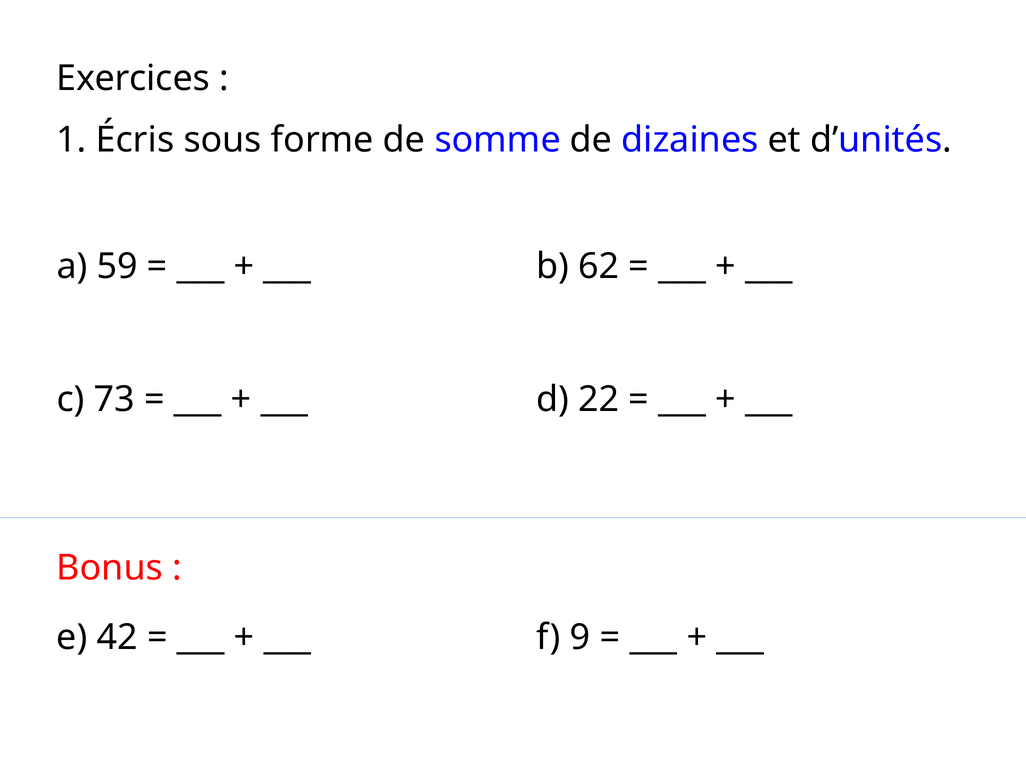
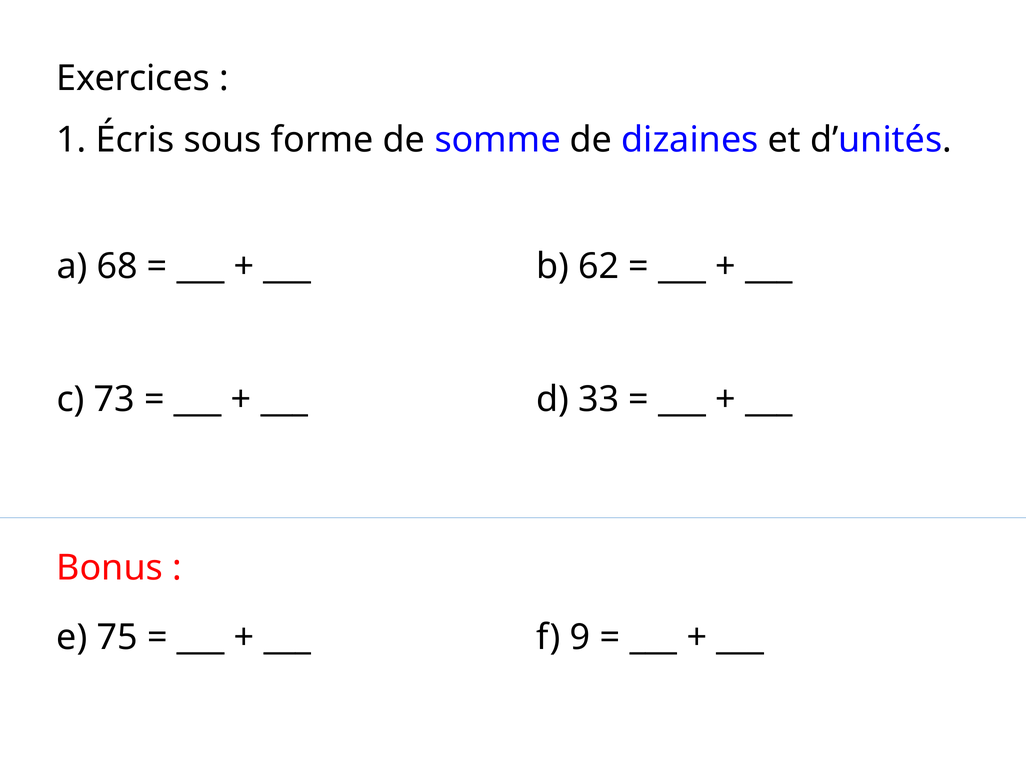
59: 59 -> 68 (117, 266)
22: 22 -> 33 (599, 399)
42: 42 -> 75 (117, 638)
